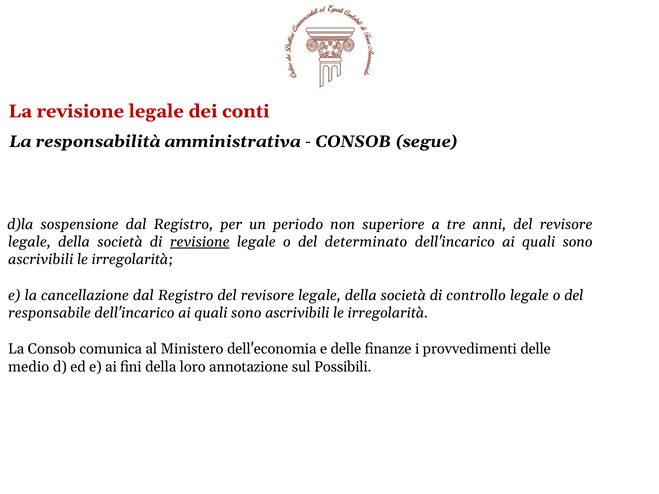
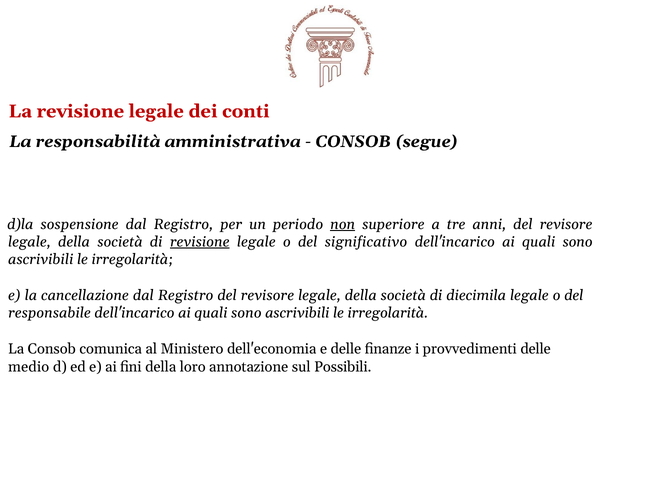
non underline: none -> present (343, 224)
determinato: determinato -> significativo (366, 242)
controllo: controllo -> diecimila (476, 296)
